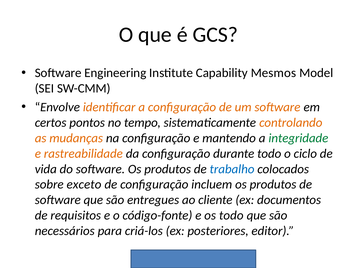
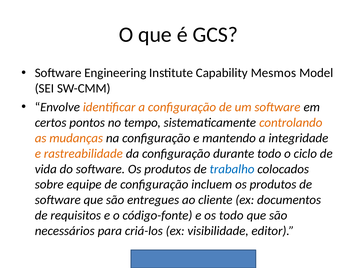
integridade colour: green -> black (298, 138)
exceto: exceto -> equipe (84, 184)
posteriores: posteriores -> visibilidade (218, 231)
